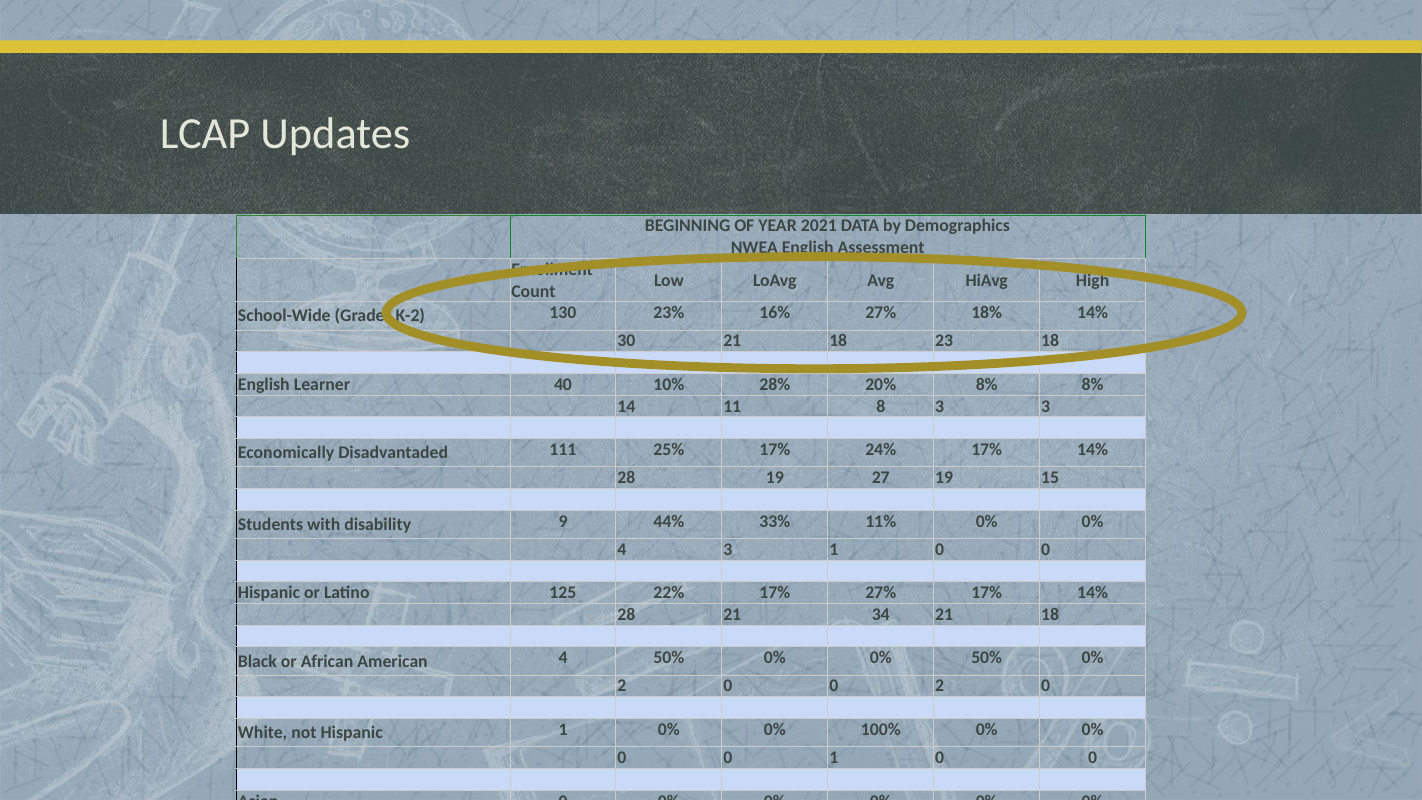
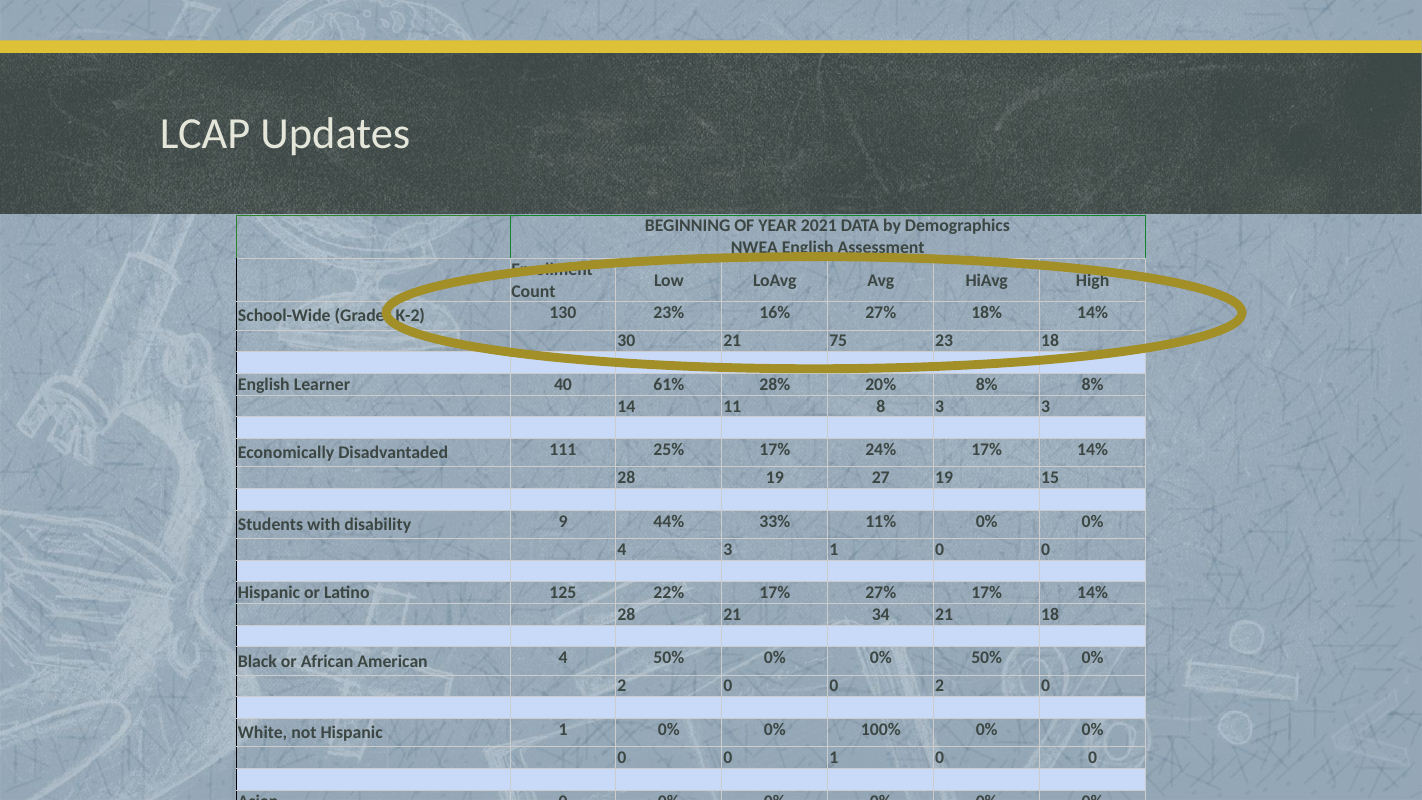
30 21 18: 18 -> 75 (838, 341)
10%: 10% -> 61% (669, 384)
